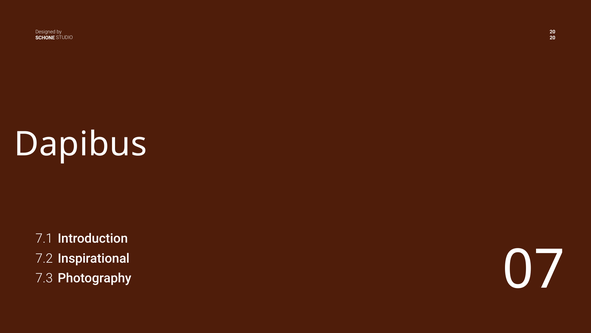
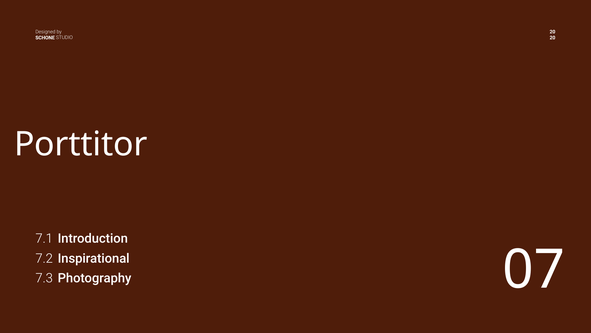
Dapibus: Dapibus -> Porttitor (81, 144)
